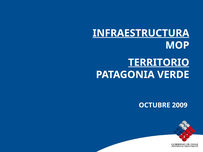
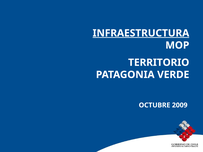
TERRITORIO underline: present -> none (159, 63)
